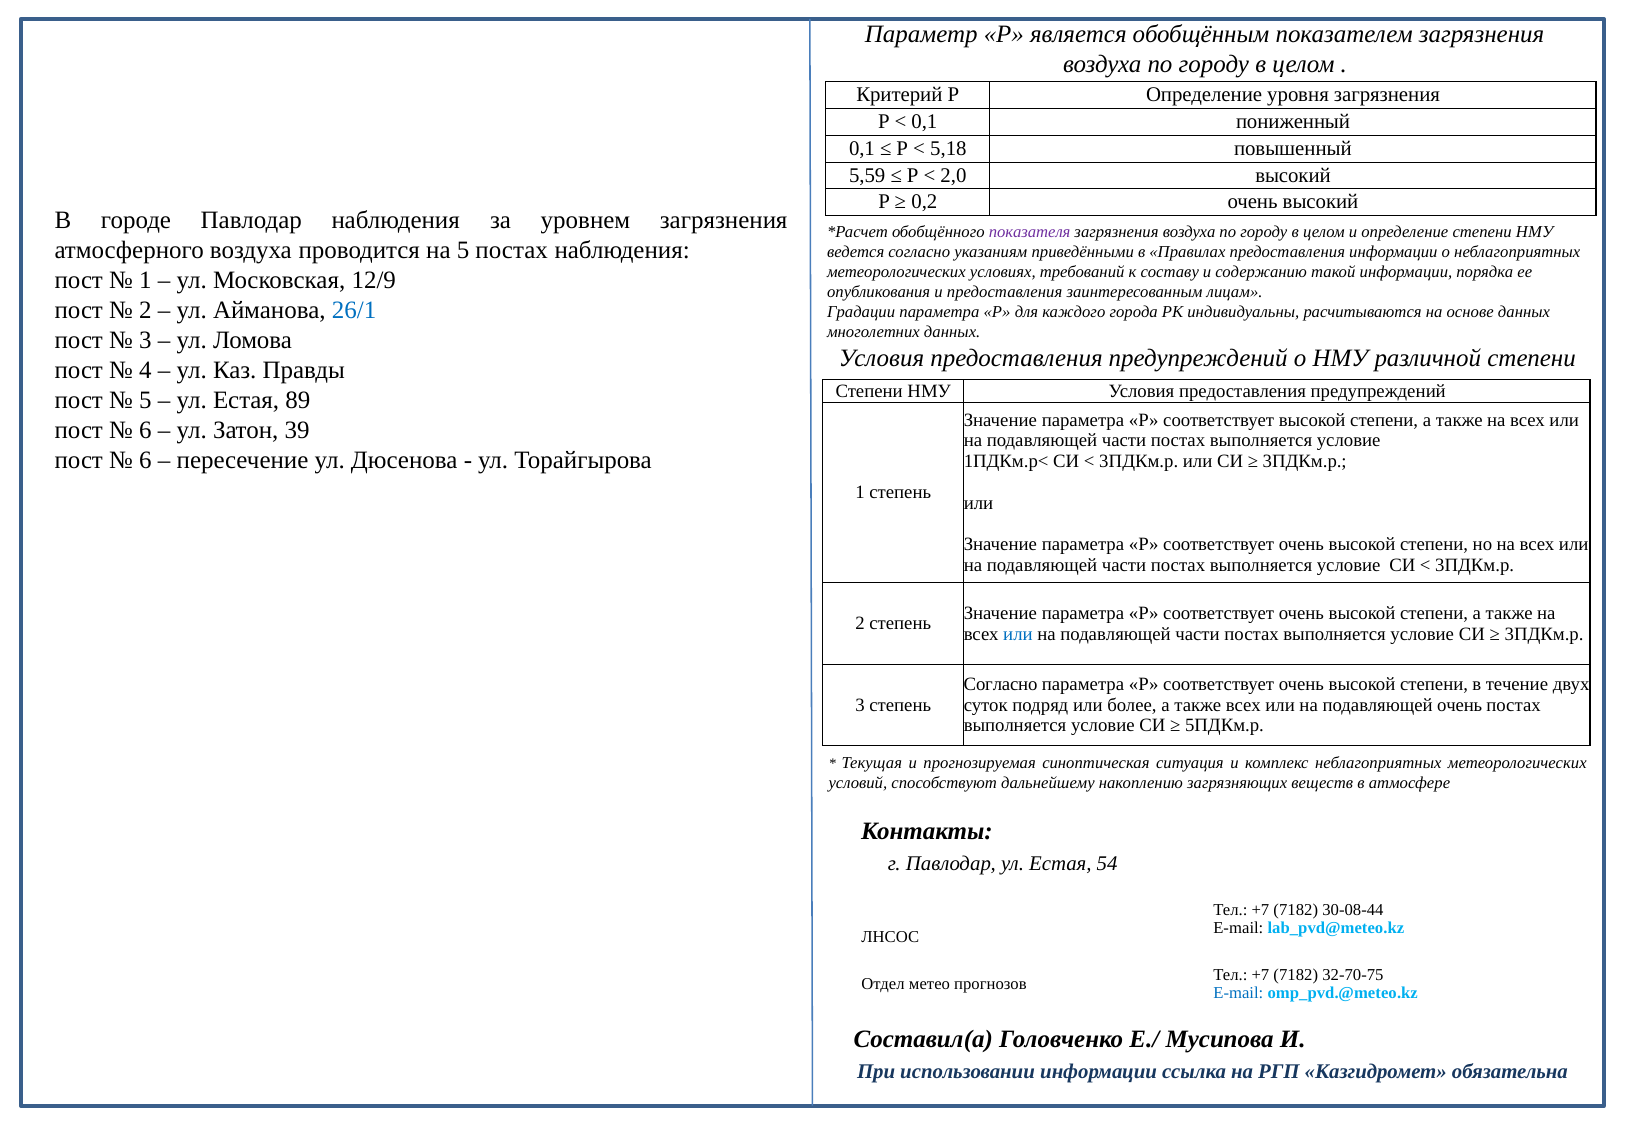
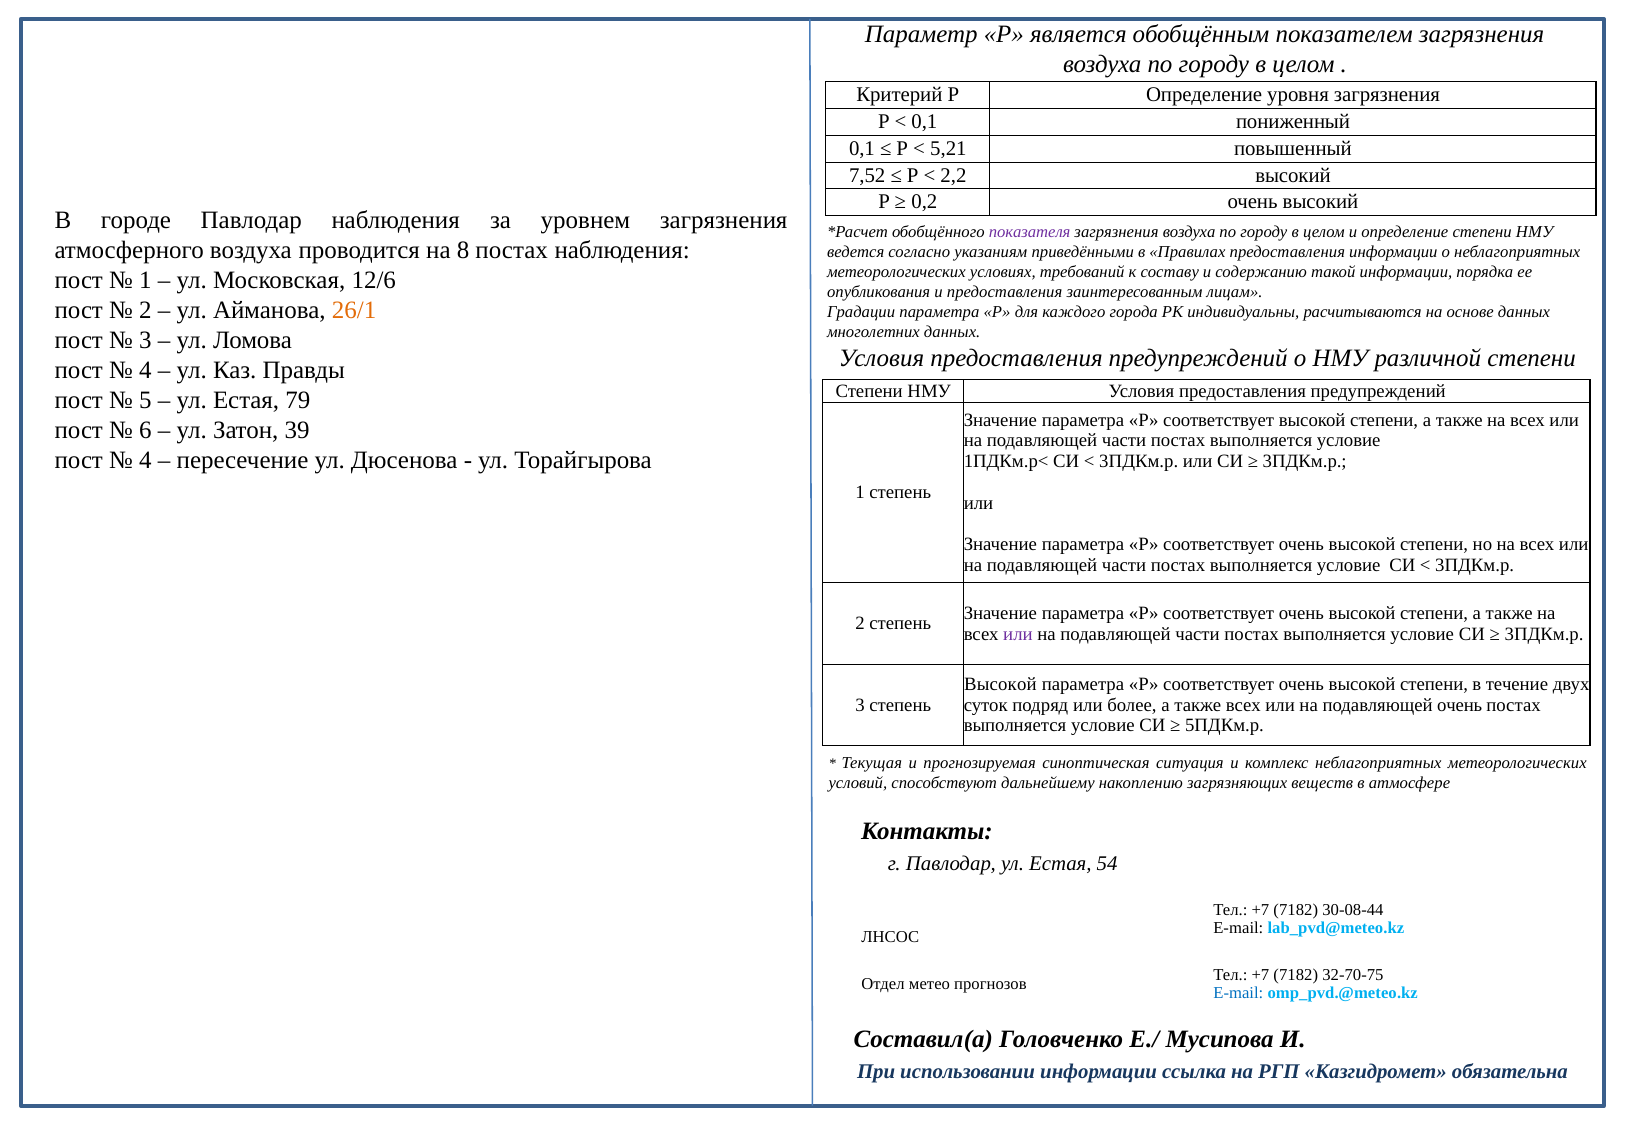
5,18: 5,18 -> 5,21 (948, 148)
5,59: 5,59 -> 7,52 (867, 175)
2,0: 2,0 -> 2,2 (953, 175)
на 5: 5 -> 8 (463, 250)
12/9: 12/9 -> 12/6 (374, 280)
26/1 colour: blue -> orange (354, 310)
89: 89 -> 79 (298, 400)
6: 6 -> 4 (145, 460)
или colour: blue -> purple (1018, 634)
Согласно: Согласно -> Высокой (1000, 684)
